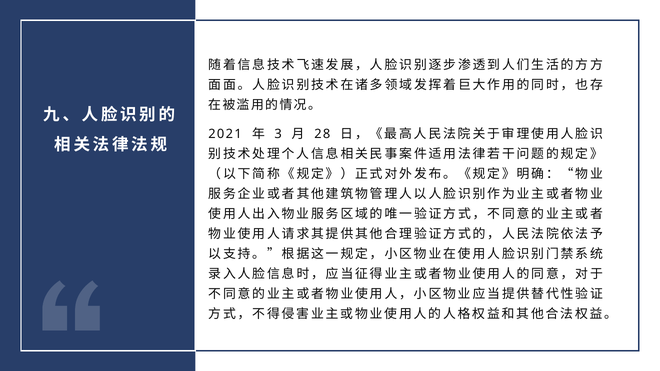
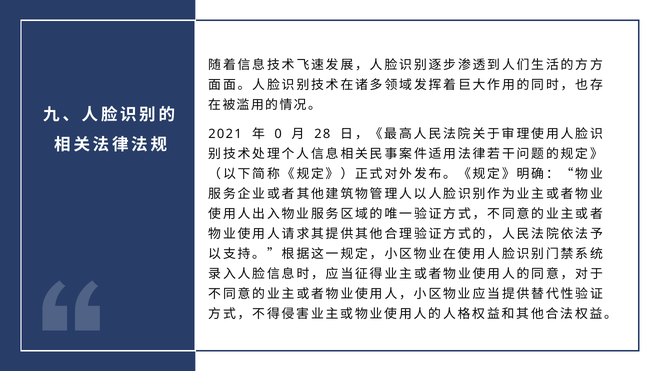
3: 3 -> 0 (278, 134)
